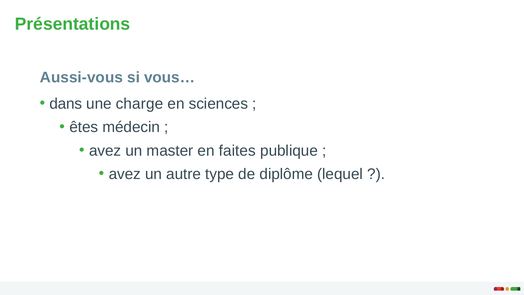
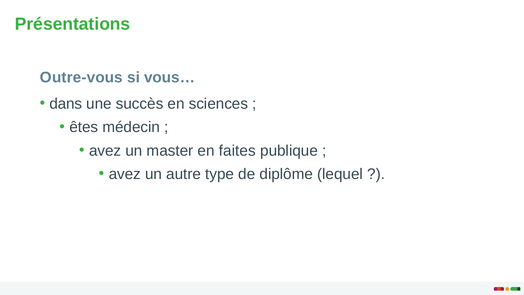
Aussi-vous: Aussi-vous -> Outre-vous (81, 77)
charge: charge -> succès (140, 104)
